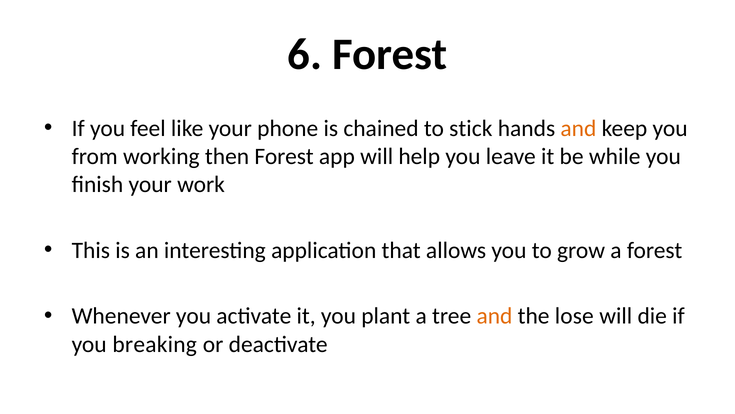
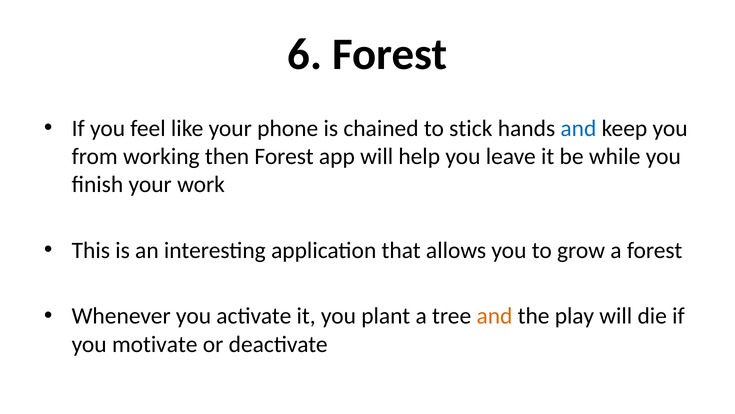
and colour: orange -> blue (578, 128)
lose: lose -> play (574, 316)
breaking: breaking -> motivate (155, 344)
